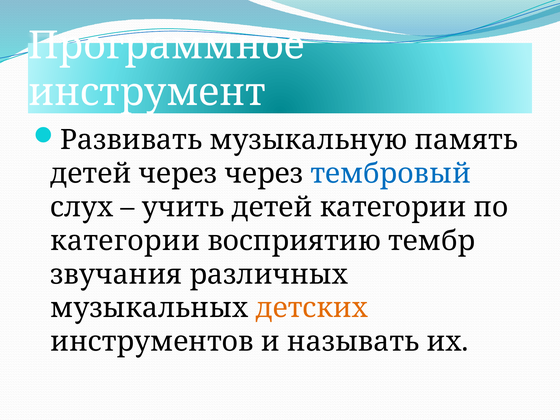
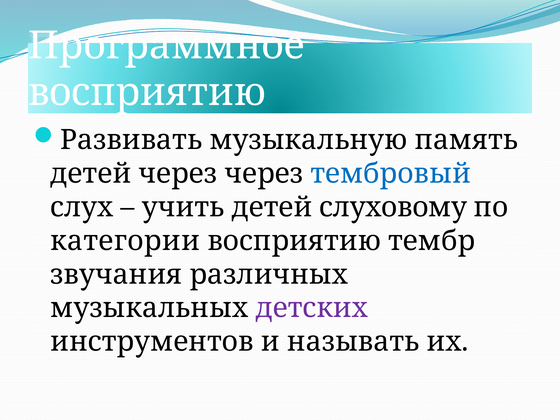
инструмент: инструмент -> восприятию (147, 92)
детей категории: категории -> слуховому (393, 207)
детских colour: orange -> purple (312, 308)
